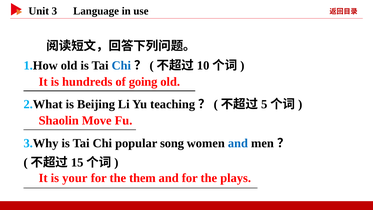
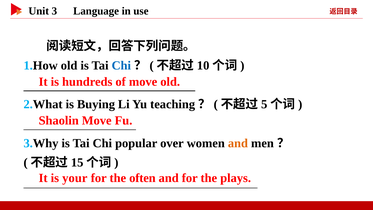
of going: going -> move (143, 82)
Beijing: Beijing -> Buying (96, 104)
song: song -> over (172, 143)
and colour: blue -> orange (238, 143)
them: them -> often (142, 178)
